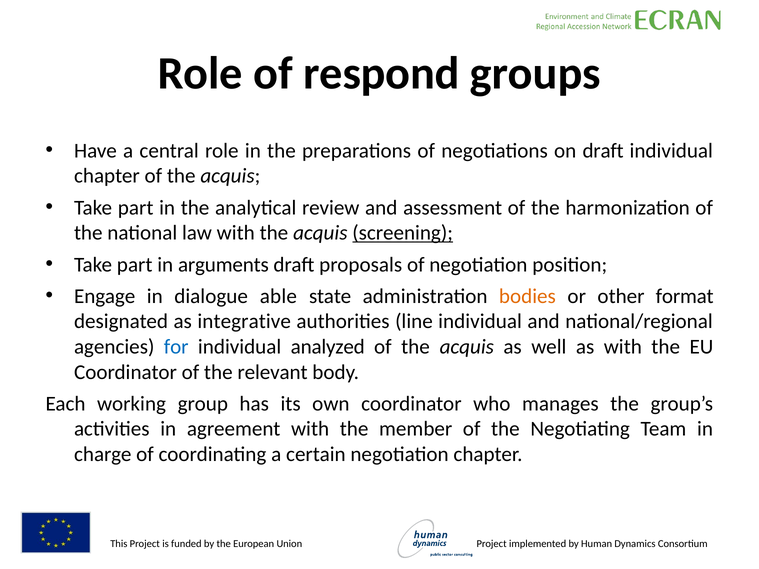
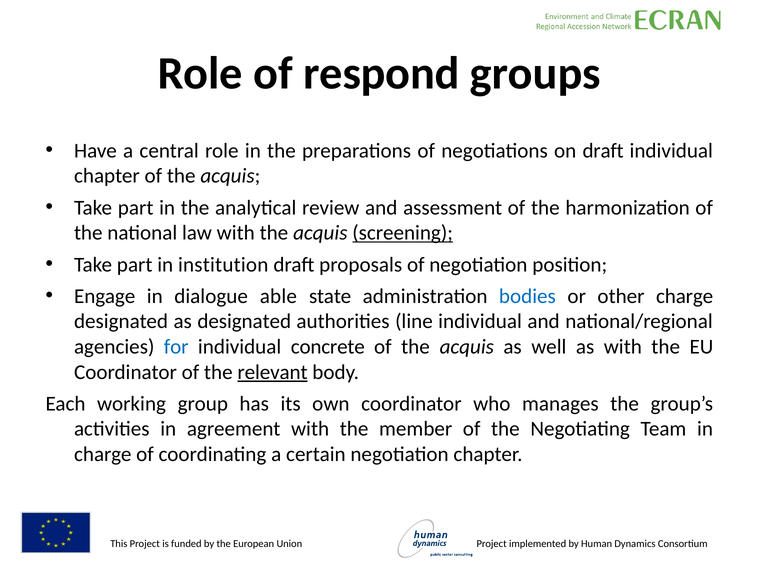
arguments: arguments -> institution (223, 265)
bodies colour: orange -> blue (527, 296)
other format: format -> charge (685, 296)
as integrative: integrative -> designated (244, 322)
analyzed: analyzed -> concrete (328, 347)
relevant underline: none -> present (273, 372)
